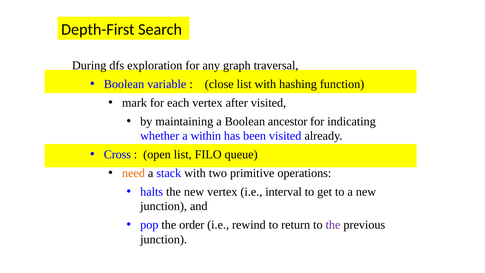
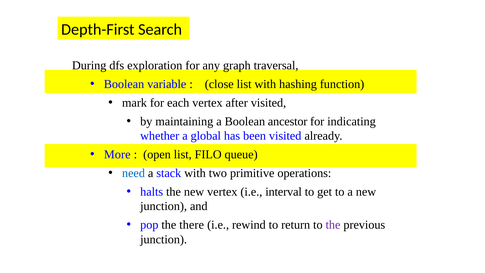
within: within -> global (206, 136)
Cross: Cross -> More (117, 154)
need colour: orange -> blue (133, 173)
order: order -> there (192, 225)
